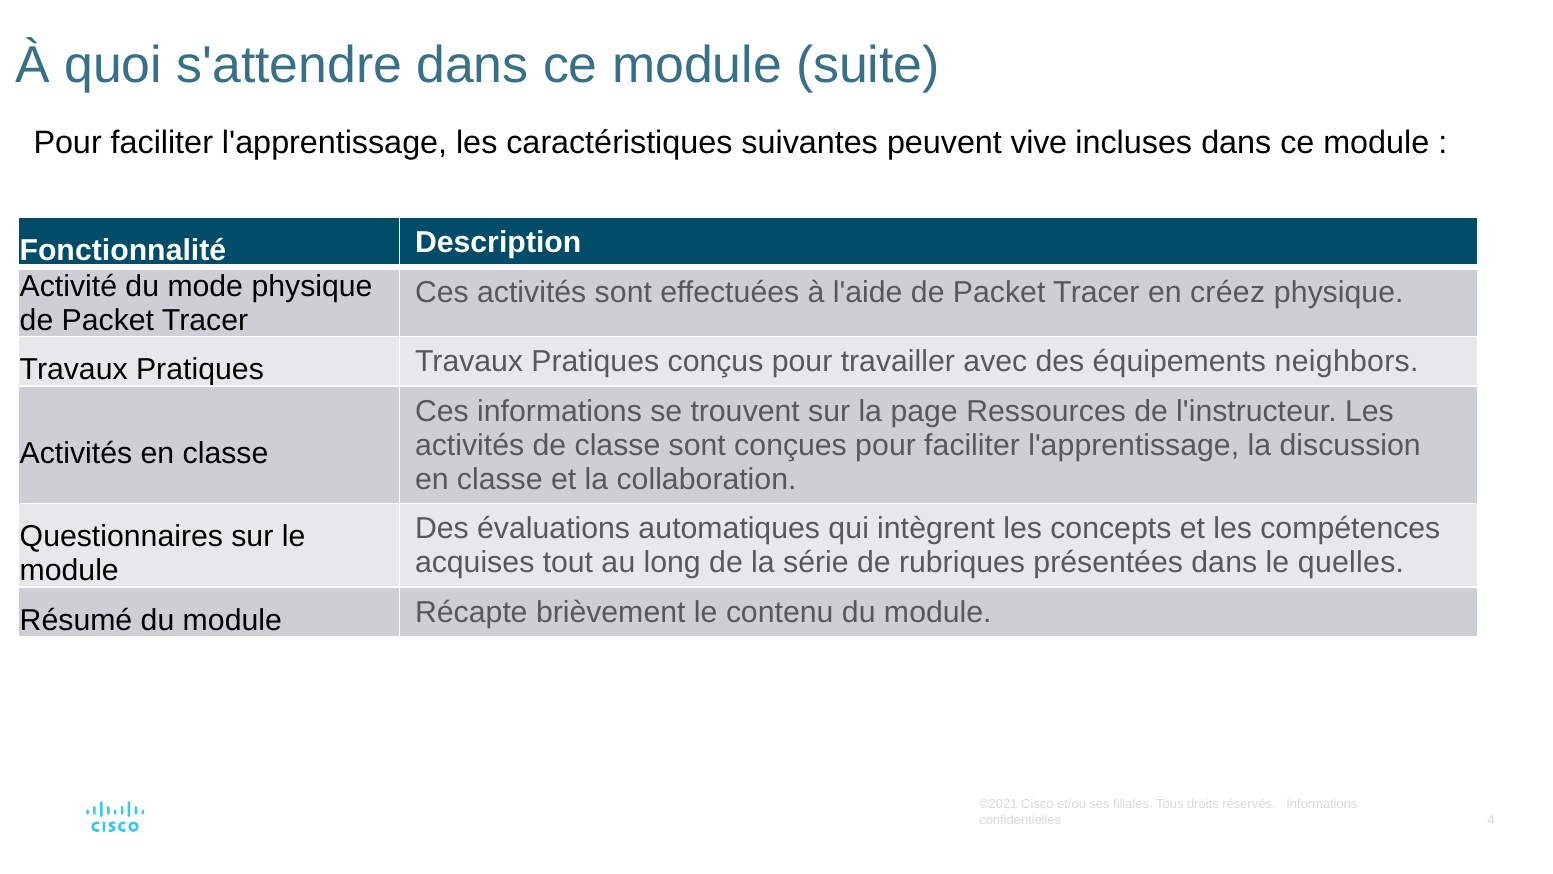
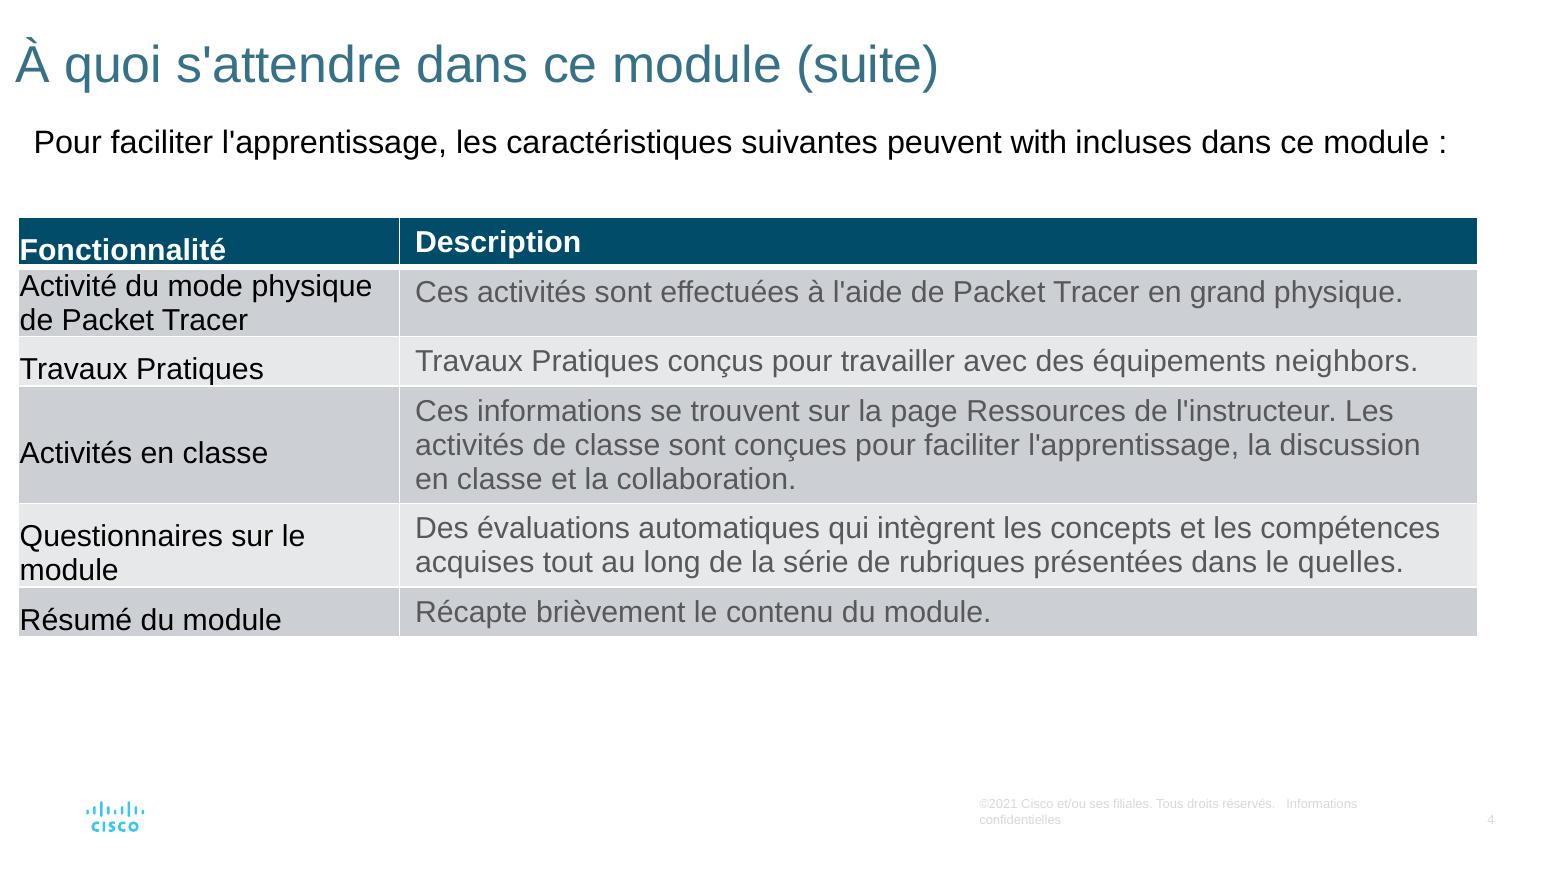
vive: vive -> with (1039, 143)
créez: créez -> grand (1228, 292)
